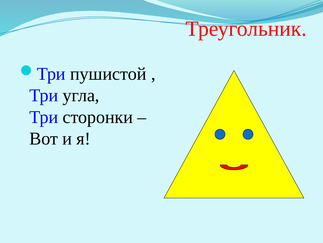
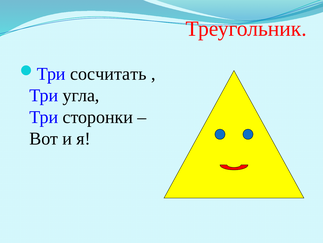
пушистой: пушистой -> сосчитать (108, 74)
